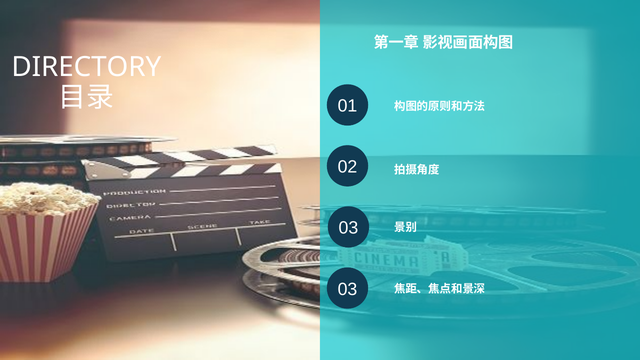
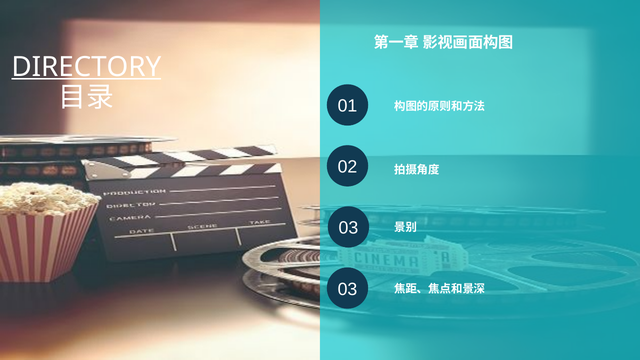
DIRECTORY underline: none -> present (86, 67)
